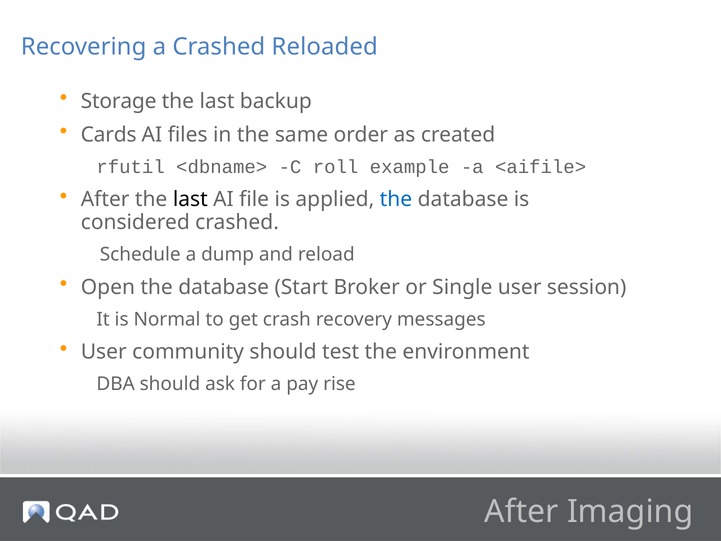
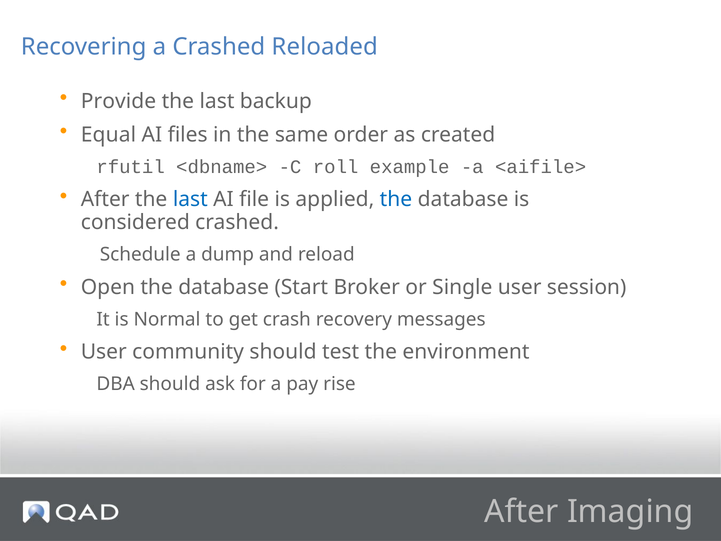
Storage: Storage -> Provide (118, 101)
Cards: Cards -> Equal (108, 135)
last colour: black -> blue (190, 199)
